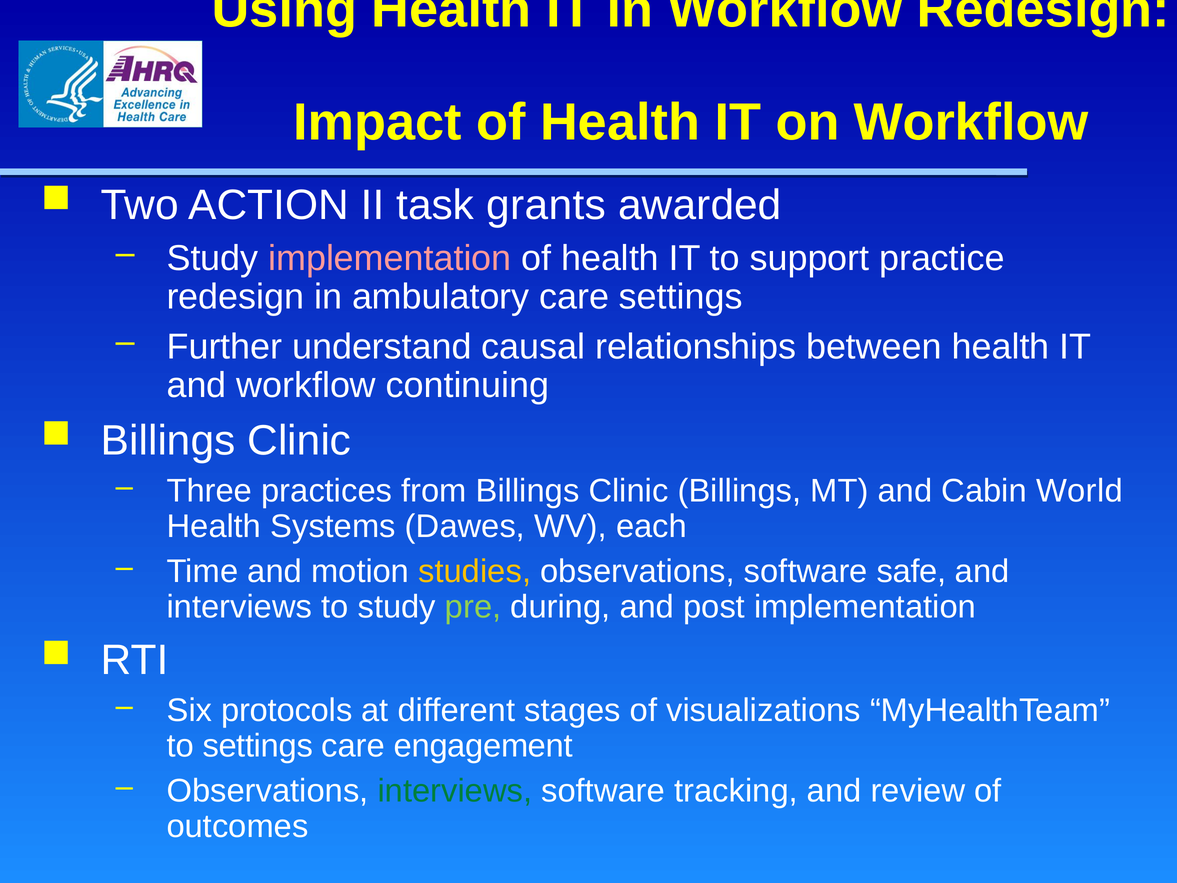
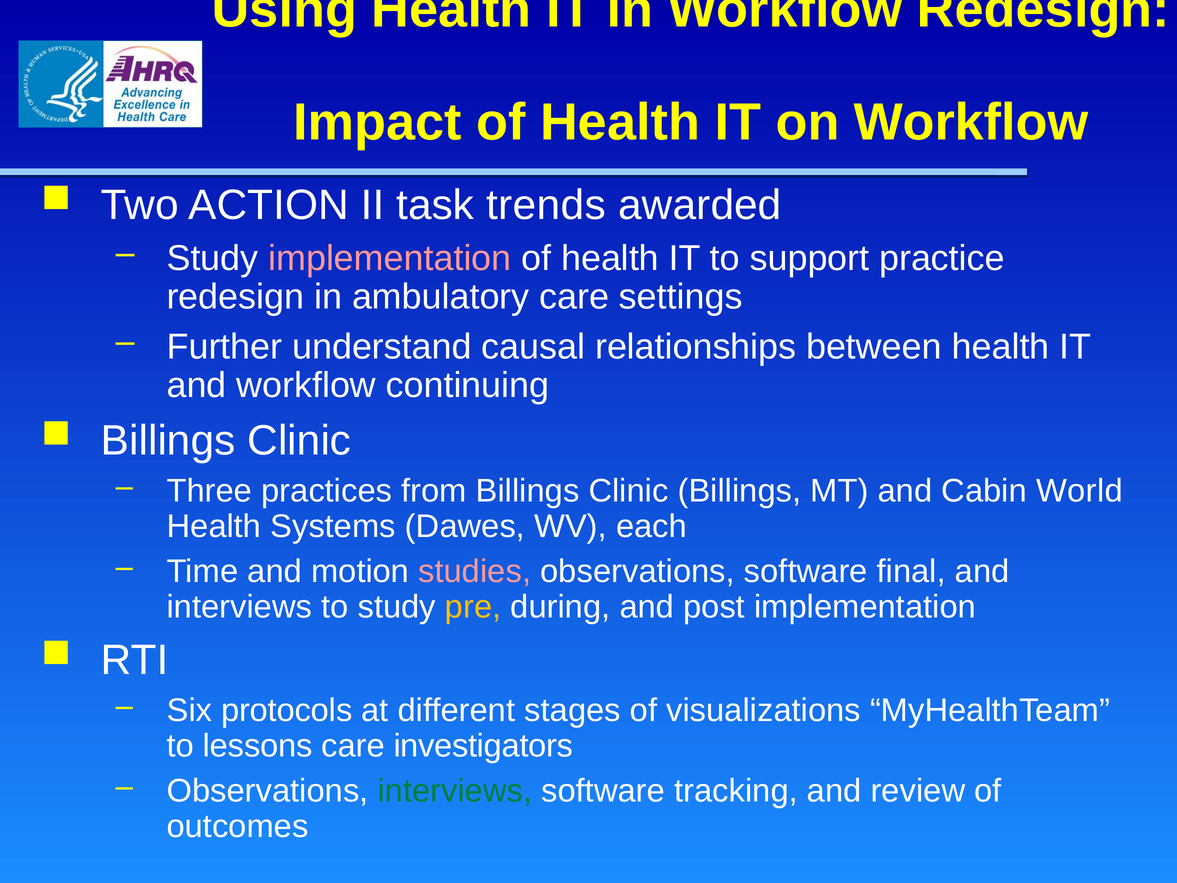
grants: grants -> trends (546, 205)
studies colour: yellow -> pink (475, 571)
safe: safe -> final (911, 571)
pre colour: light green -> yellow (473, 607)
to settings: settings -> lessons (258, 746)
engagement: engagement -> investigators (483, 746)
